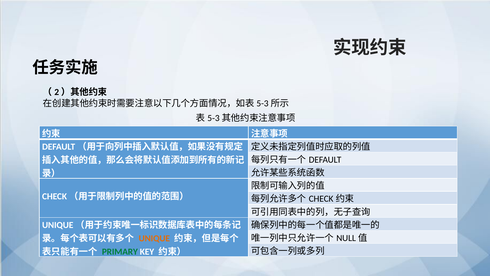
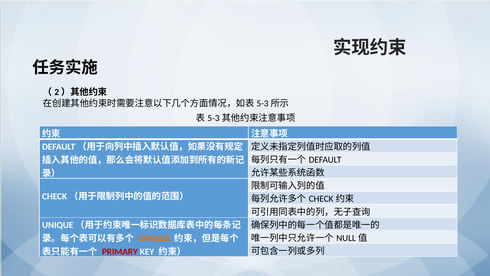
PRIMARY colour: green -> red (120, 251)
